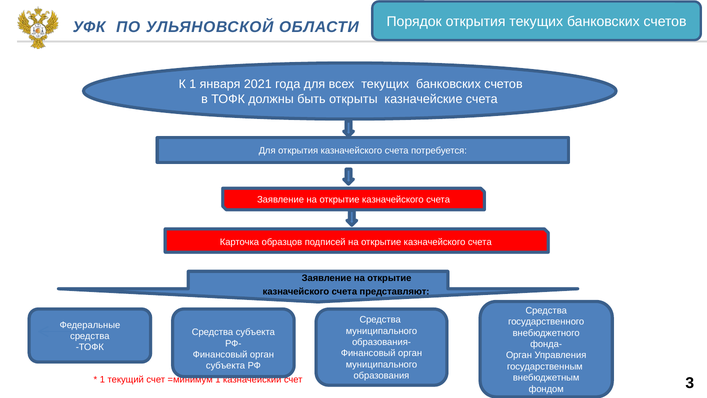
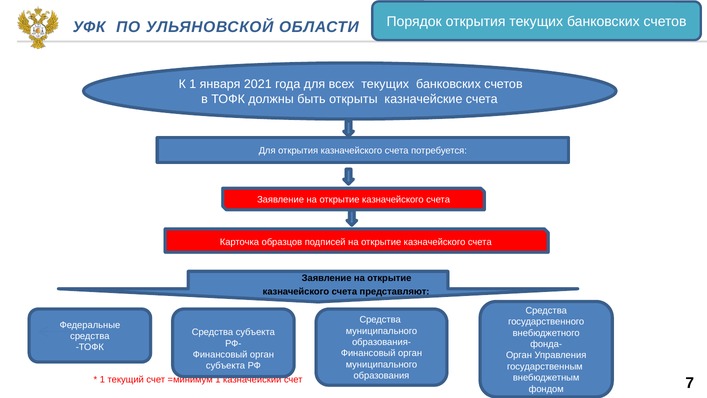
3: 3 -> 7 (690, 383)
